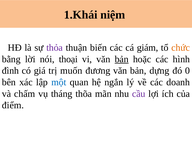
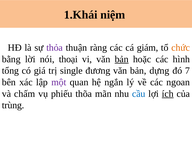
biến: biến -> ràng (98, 48)
đình: đình -> tổng (10, 71)
muốn: muốn -> single (71, 71)
0: 0 -> 7 (188, 71)
một colour: blue -> purple (59, 82)
doanh: doanh -> ngoan (178, 82)
tháng: tháng -> phiếu (62, 94)
cầu colour: purple -> blue (139, 94)
ích underline: none -> present (168, 94)
điểm: điểm -> trùng (13, 105)
